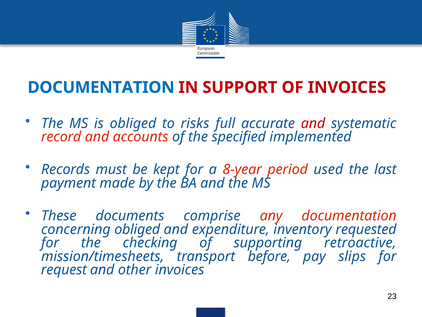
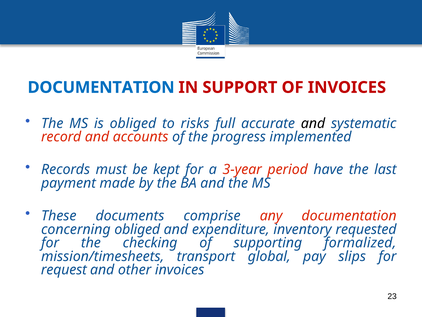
and colour: red -> black (313, 123)
specified: specified -> progress (239, 137)
8-year: 8-year -> 3-year (242, 169)
used: used -> have (328, 169)
retroactive: retroactive -> formalized (360, 243)
before: before -> global (269, 256)
